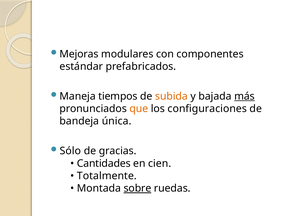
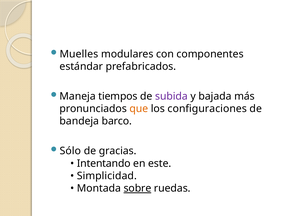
Mejoras: Mejoras -> Muelles (79, 54)
subida colour: orange -> purple (171, 96)
más underline: present -> none (244, 96)
única: única -> barco (117, 121)
Cantidades: Cantidades -> Intentando (104, 163)
cien: cien -> este (160, 163)
Totalmente: Totalmente -> Simplicidad (107, 176)
